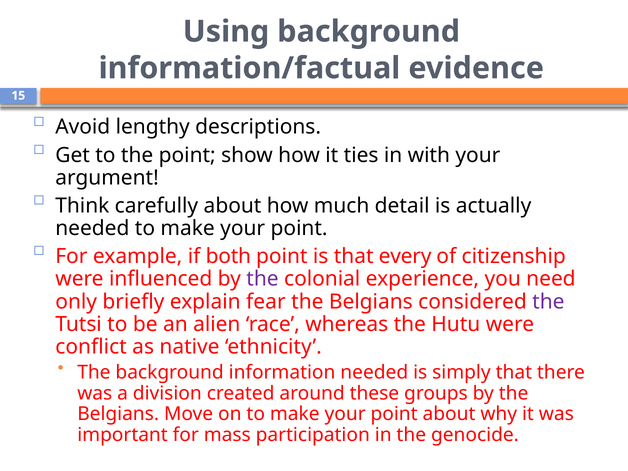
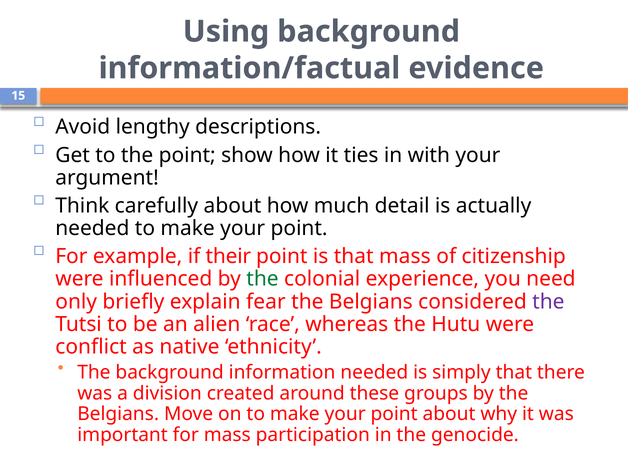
both: both -> their (228, 256)
that every: every -> mass (405, 256)
the colour: purple -> green (262, 279)
